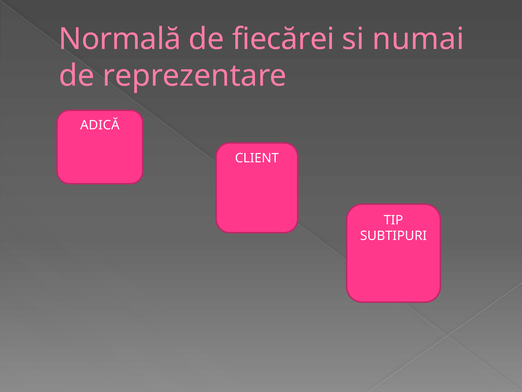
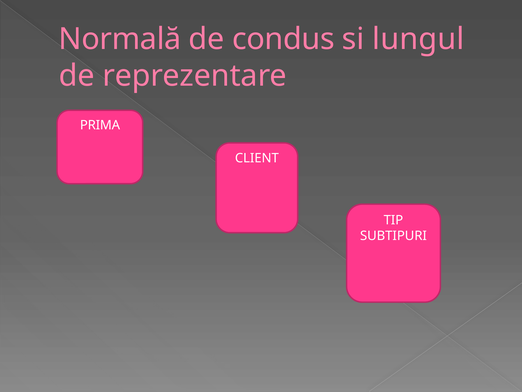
fiecărei: fiecărei -> condus (283, 39)
numai: numai -> lungul (418, 39)
ADICĂ: ADICĂ -> PRIMA (100, 125)
